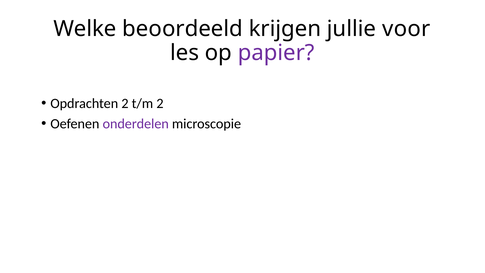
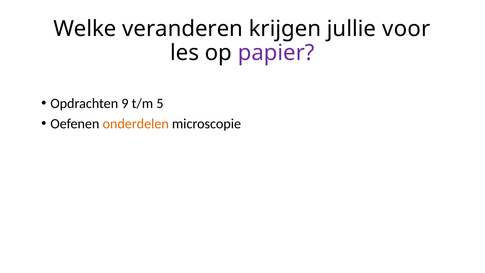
beoordeeld: beoordeeld -> veranderen (183, 29)
Opdrachten 2: 2 -> 9 (125, 103)
t/m 2: 2 -> 5 (160, 103)
onderdelen colour: purple -> orange (136, 124)
